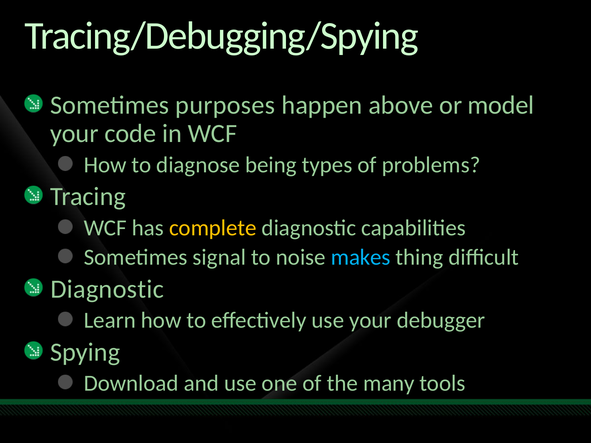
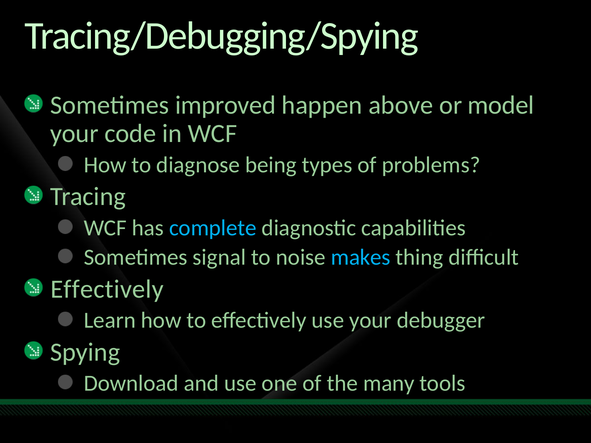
purposes: purposes -> improved (225, 105)
complete colour: yellow -> light blue (213, 228)
Diagnostic: Diagnostic -> Effectively (107, 289)
